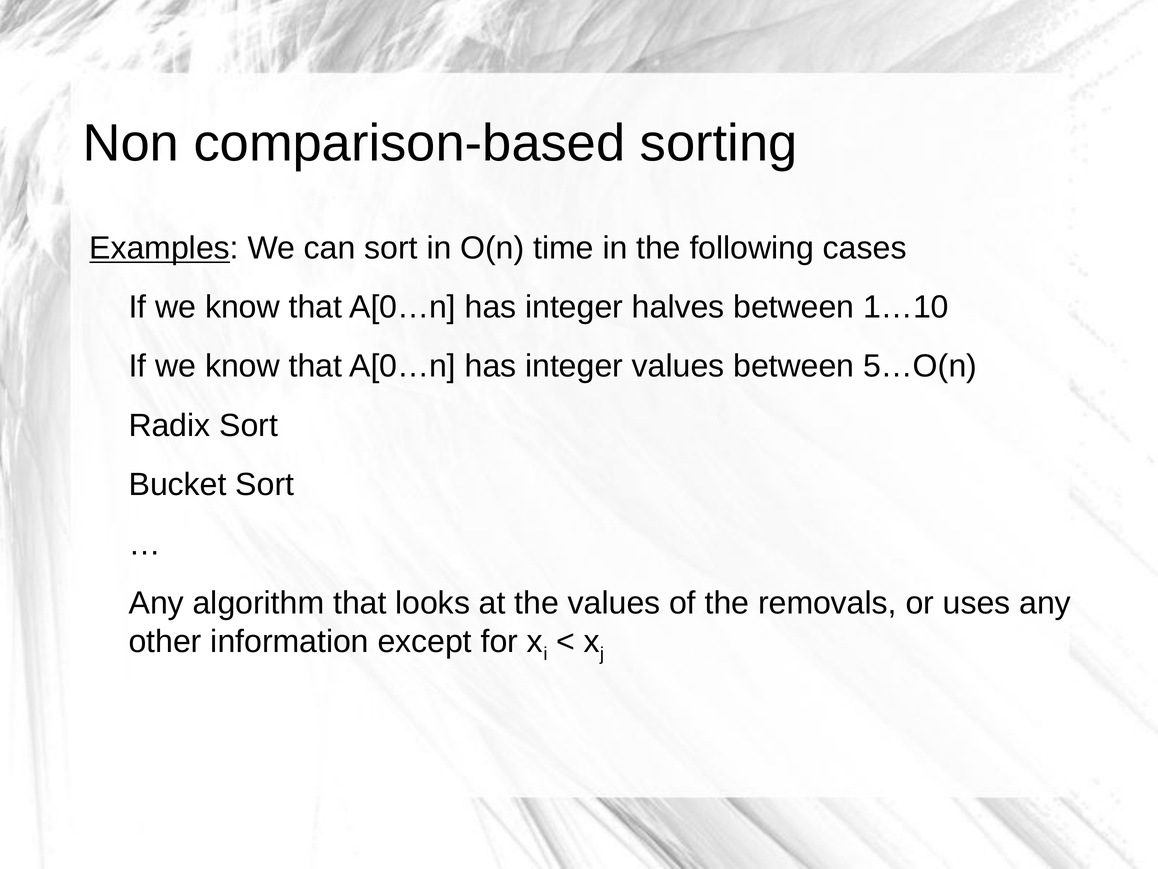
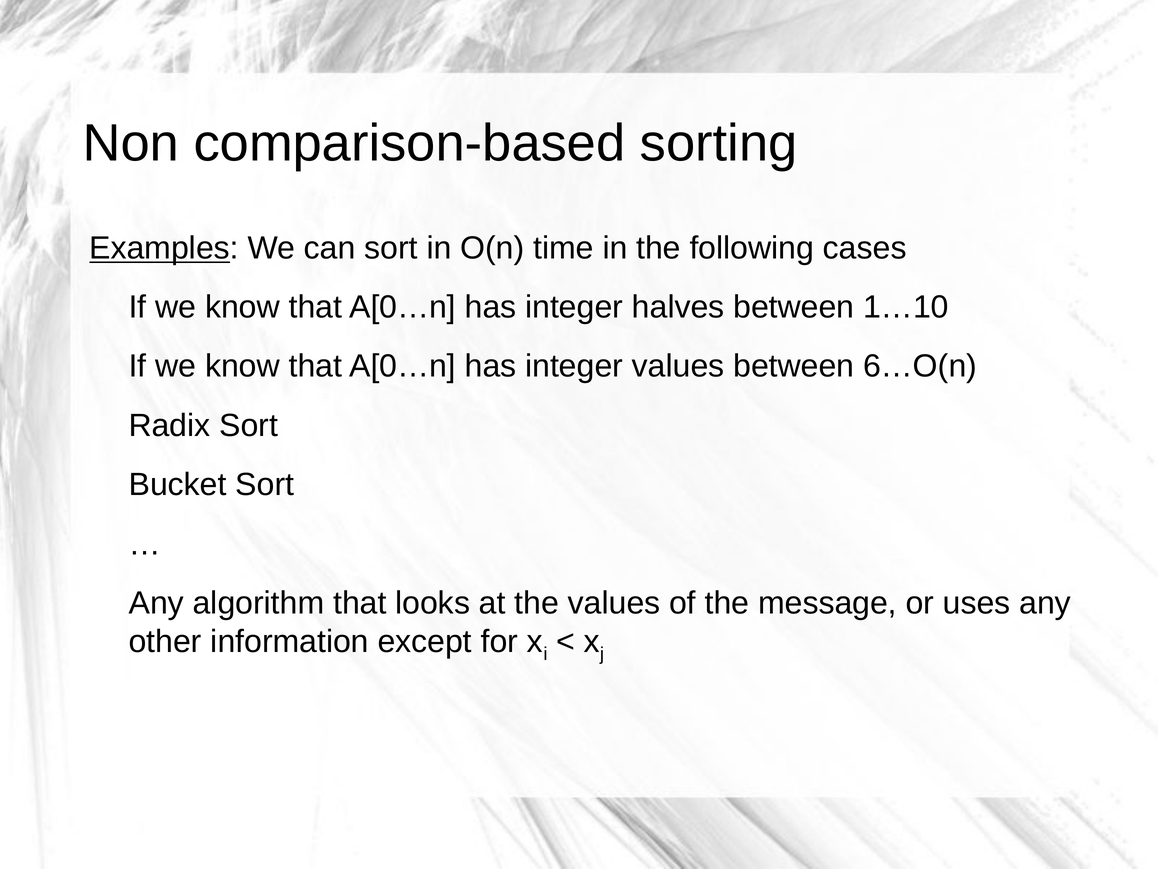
5…O(n: 5…O(n -> 6…O(n (920, 366)
removals: removals -> message (827, 603)
